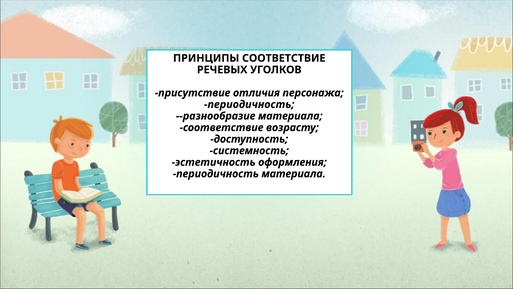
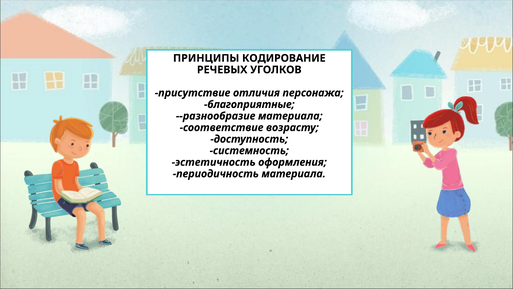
ПРИНЦИПЫ СООТВЕТСТВИЕ: СООТВЕТСТВИЕ -> КОДИРОВАНИЕ (284, 58)
периодичность: периодичность -> благоприятные (249, 104)
